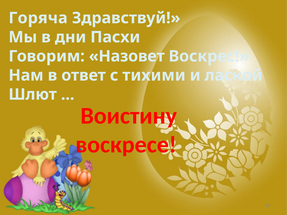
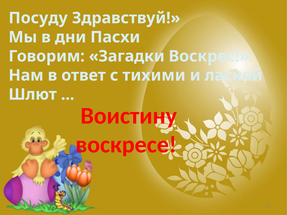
Горяча: Горяча -> Посуду (38, 18)
Назовет: Назовет -> Загадки (127, 56)
